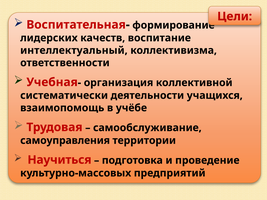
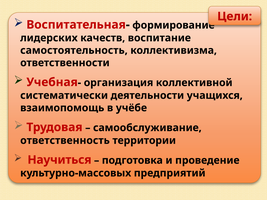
интеллектуальный: интеллектуальный -> самостоятельность (74, 50)
самоуправления: самоуправления -> ответственность (65, 141)
